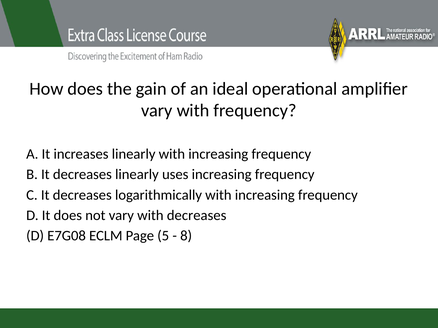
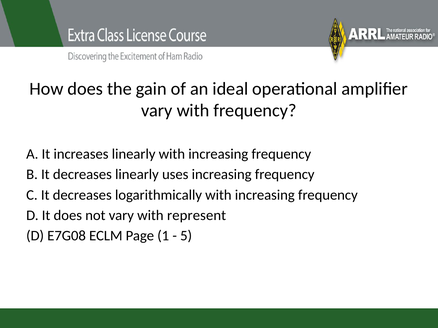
with decreases: decreases -> represent (197, 216)
5: 5 -> 1 (163, 236)
8: 8 -> 5 (186, 236)
